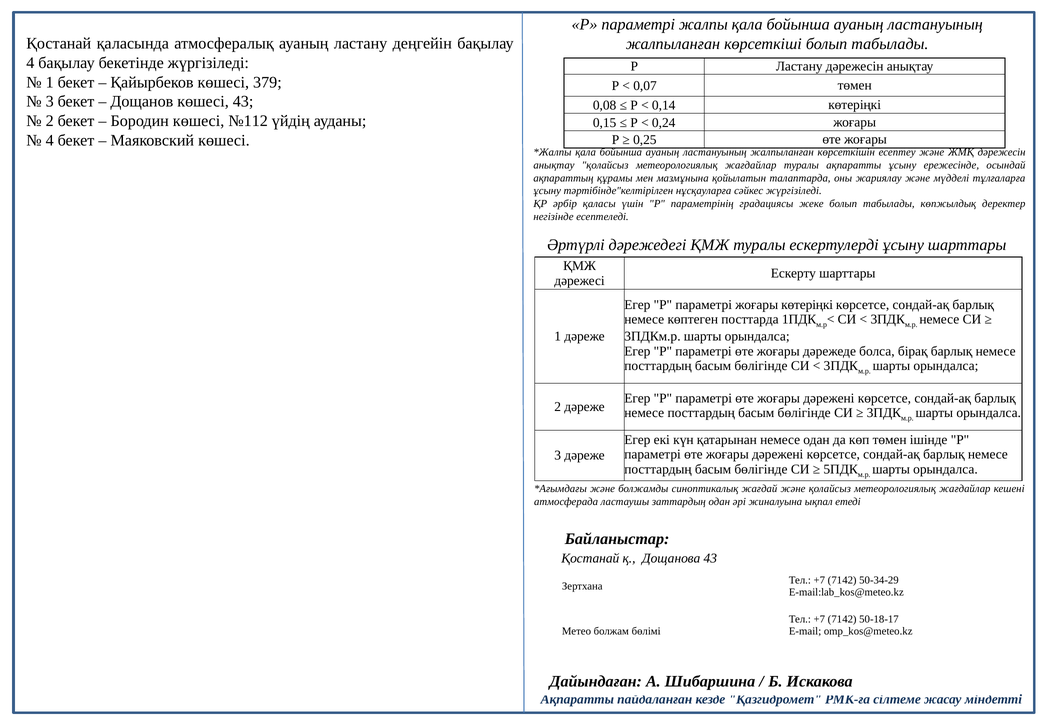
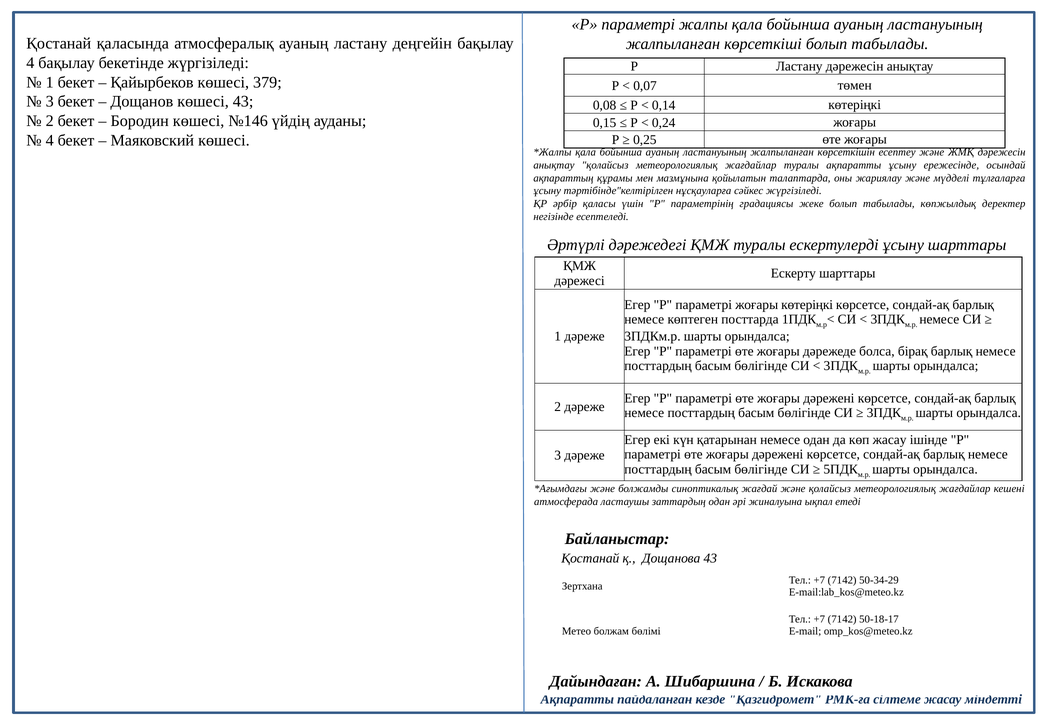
№112: №112 -> №146 (248, 121)
көп төмен: төмен -> жасау (890, 440)
